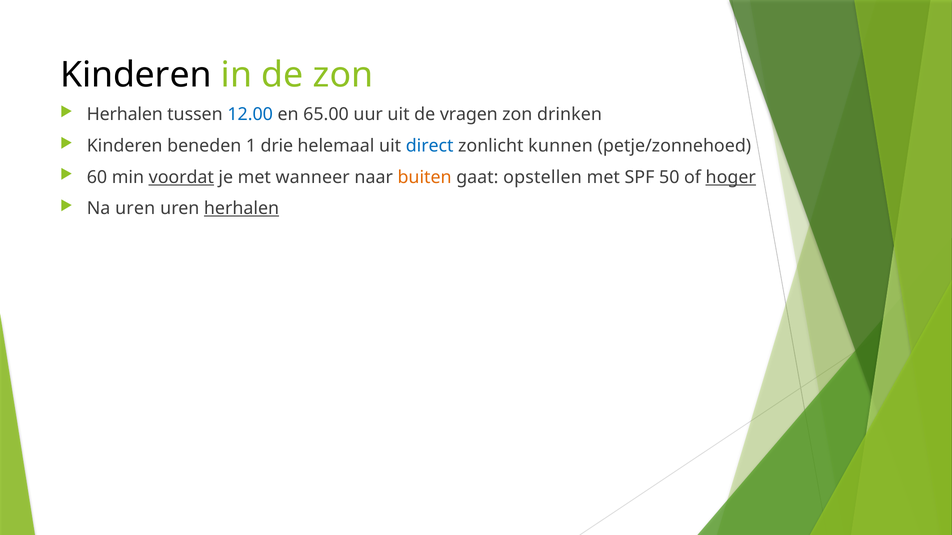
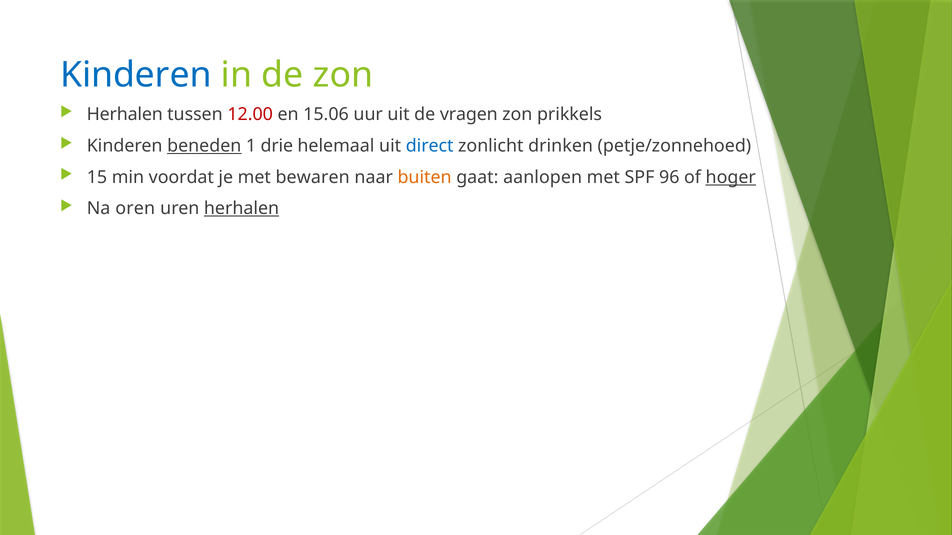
Kinderen colour: black -> blue (136, 75)
12.00 colour: blue -> red (250, 115)
65.00: 65.00 -> 15.06 (326, 115)
drinken: drinken -> prikkels (570, 115)
beneden underline: none -> present (204, 146)
kunnen: kunnen -> drinken (561, 146)
60: 60 -> 15 (97, 177)
voordat underline: present -> none (181, 177)
wanneer: wanneer -> bewaren (313, 177)
opstellen: opstellen -> aanlopen (543, 177)
50: 50 -> 96 (669, 177)
Na uren: uren -> oren (135, 209)
